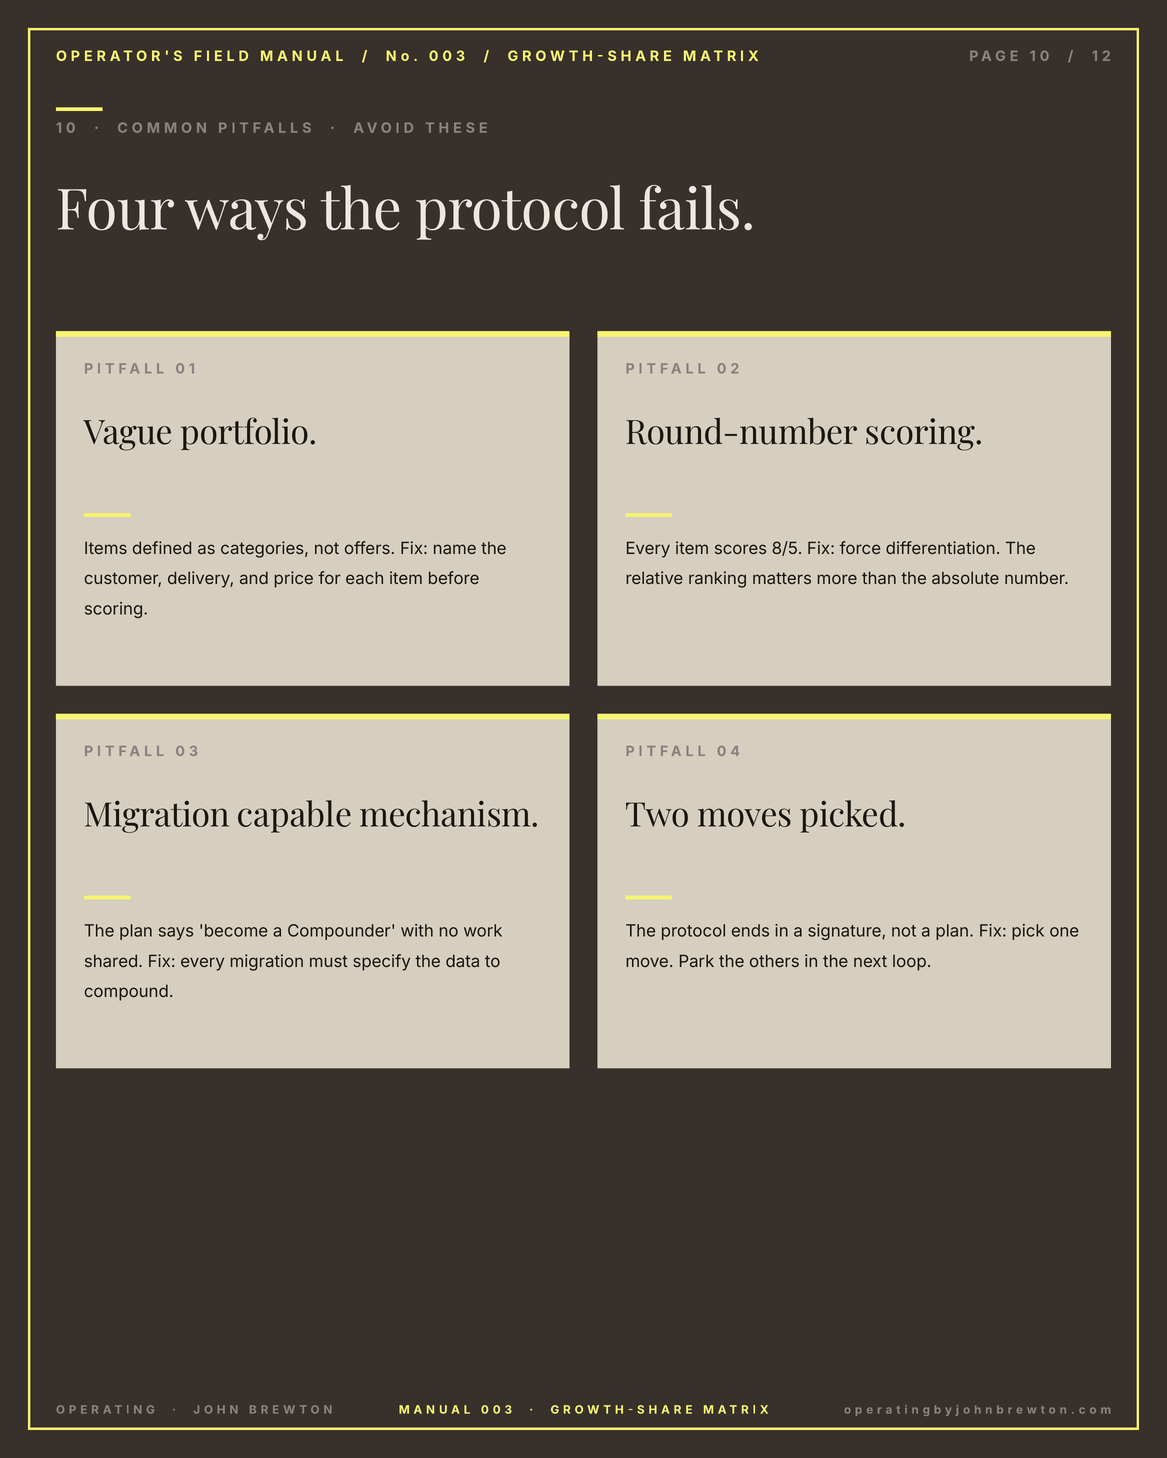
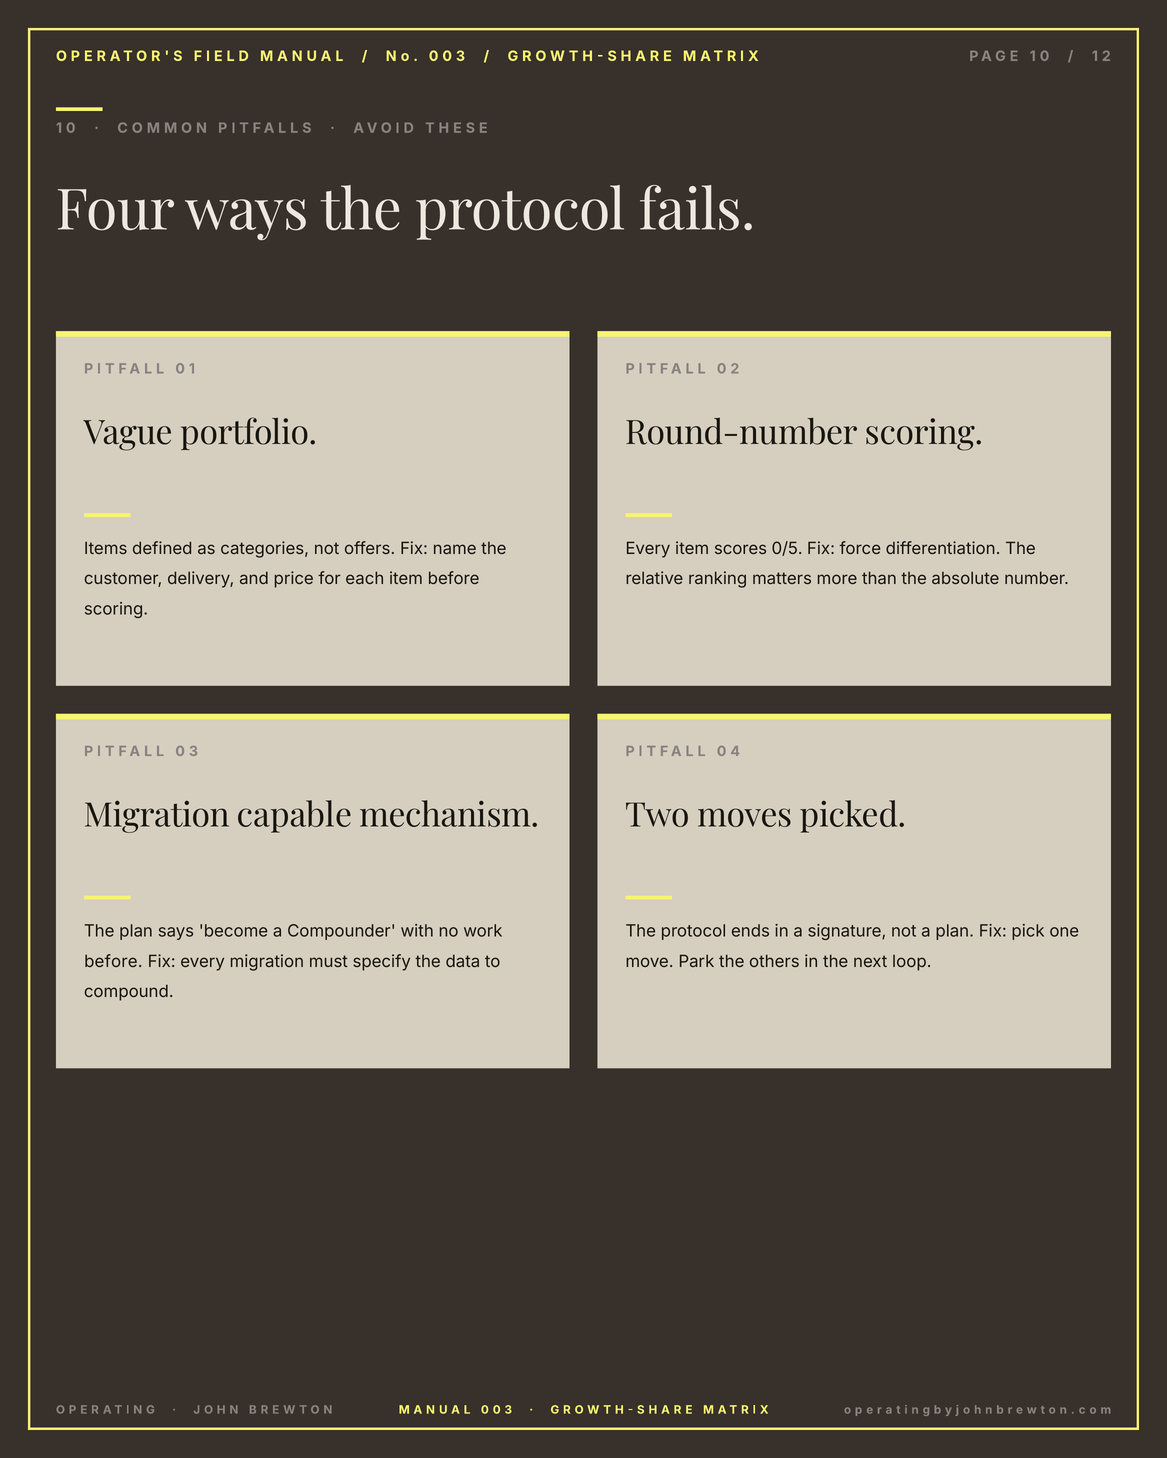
8/5: 8/5 -> 0/5 (787, 549)
shared: shared -> before (113, 962)
